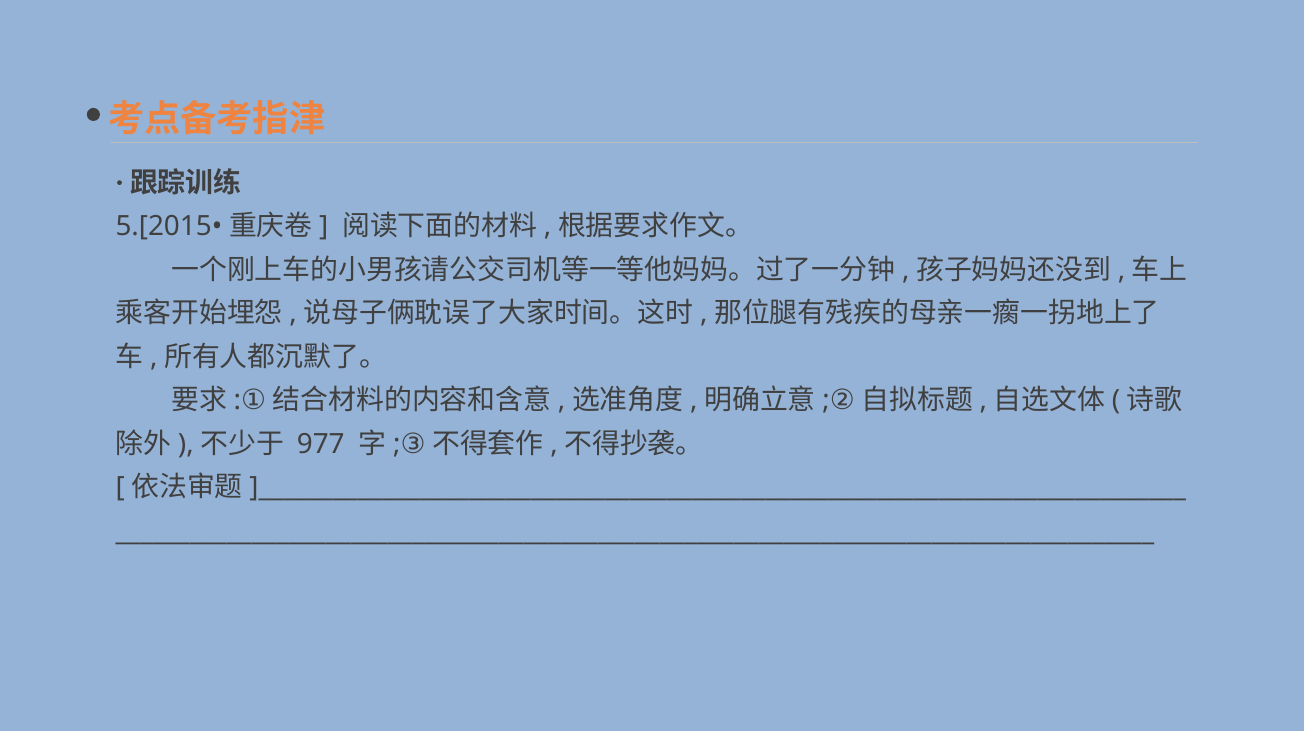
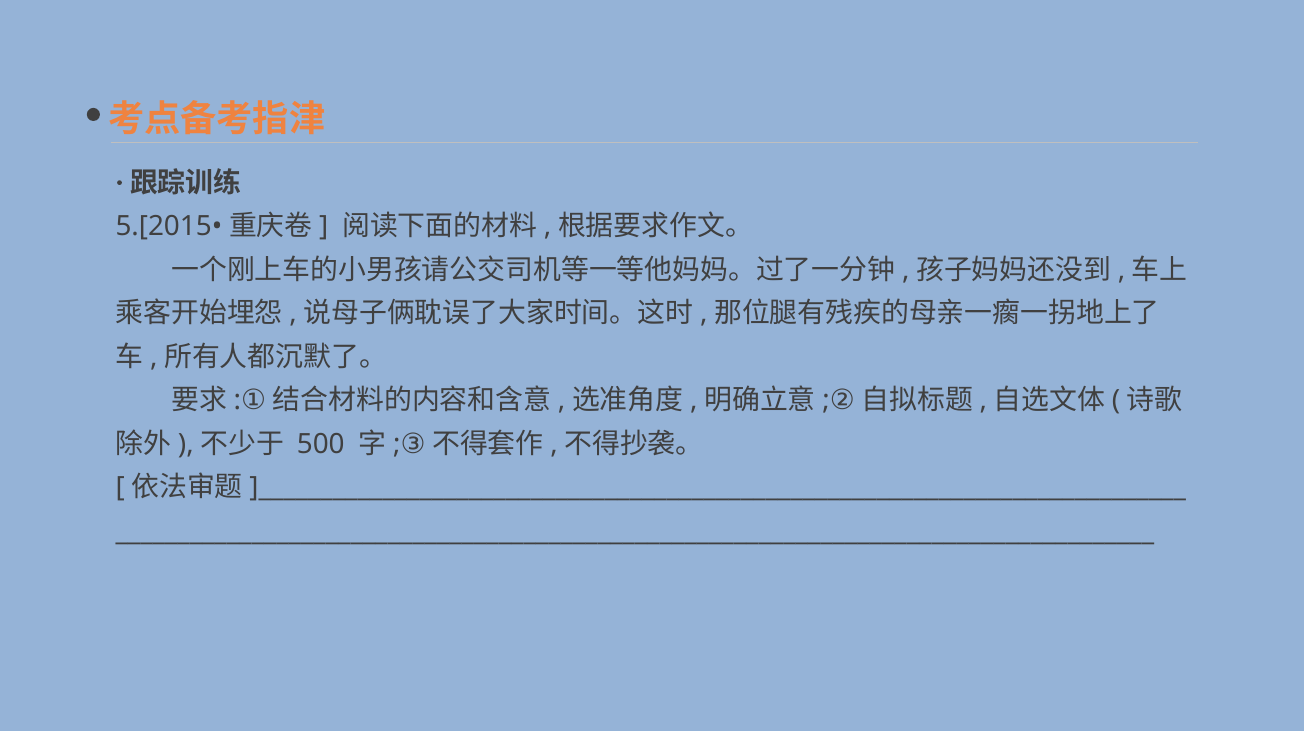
977: 977 -> 500 (321, 444)
